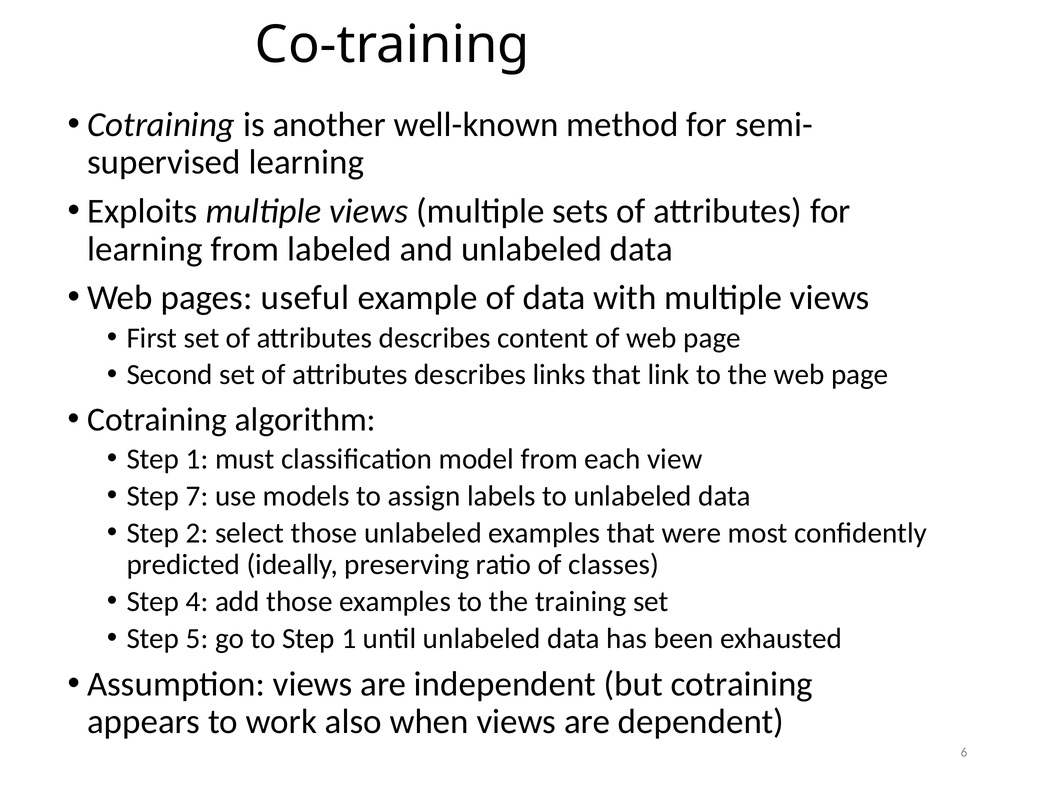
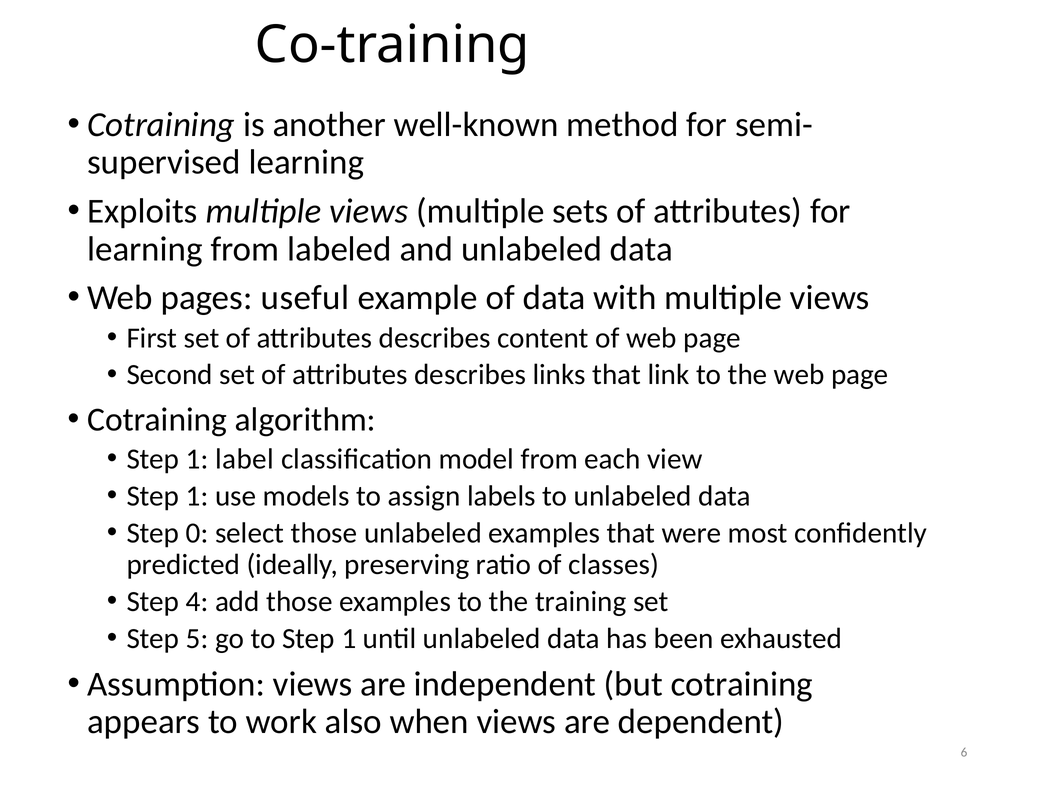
must: must -> label (245, 459)
7: 7 -> 1 (197, 496)
2: 2 -> 0 (197, 533)
